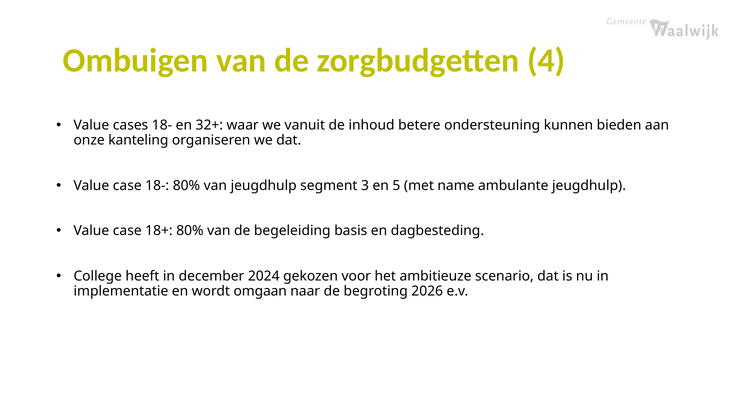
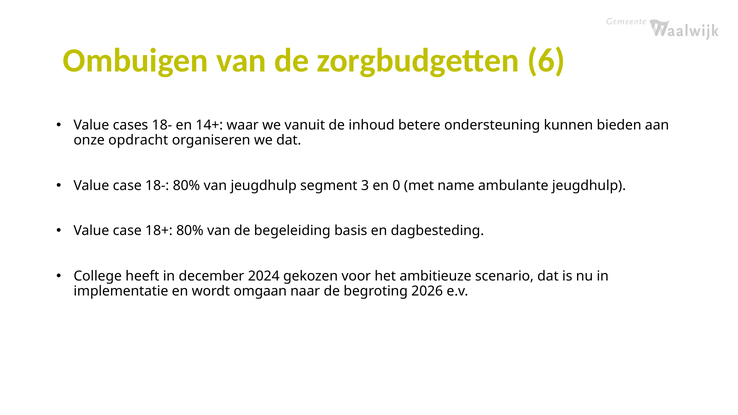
4: 4 -> 6 (546, 61)
32+: 32+ -> 14+ (209, 125)
kanteling: kanteling -> opdracht (138, 140)
5: 5 -> 0 (396, 186)
